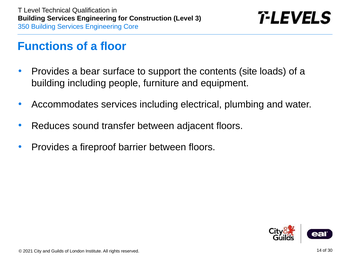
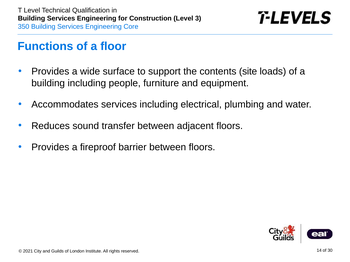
bear: bear -> wide (90, 72)
